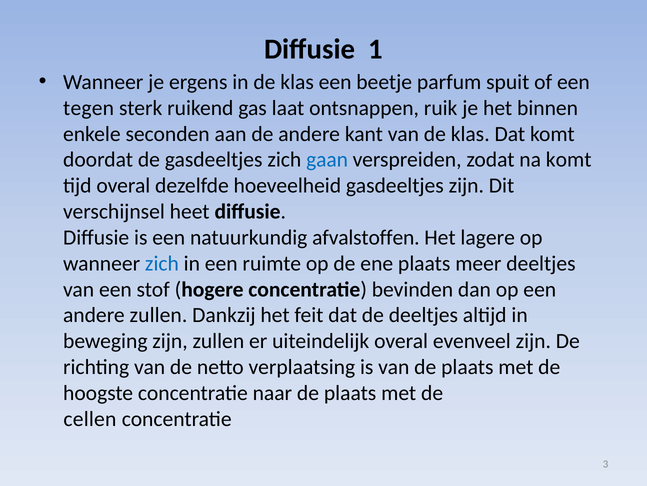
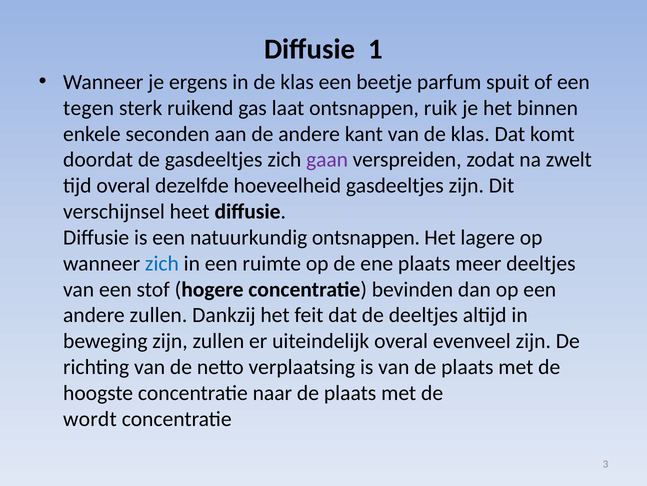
gaan colour: blue -> purple (327, 160)
na komt: komt -> zwelt (569, 160)
natuurkundig afvalstoffen: afvalstoffen -> ontsnappen (366, 237)
cellen: cellen -> wordt (90, 418)
